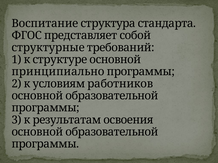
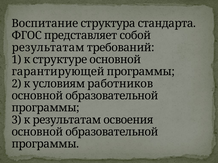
структурные: структурные -> результатам (48, 48)
принципиально: принципиально -> гарантирующей (58, 72)
